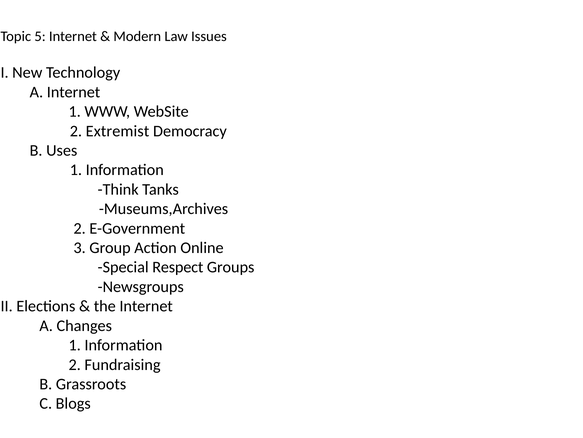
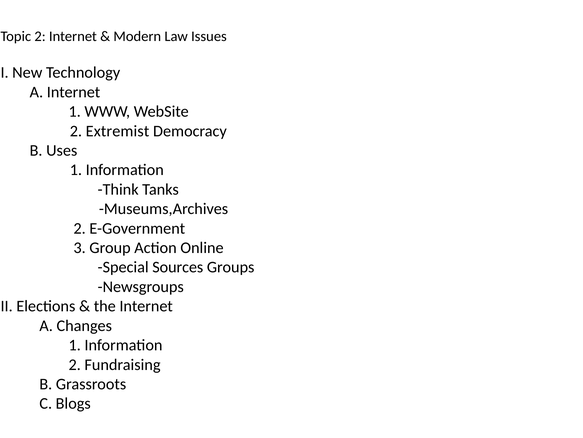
Topic 5: 5 -> 2 (40, 36)
Respect: Respect -> Sources (178, 267)
